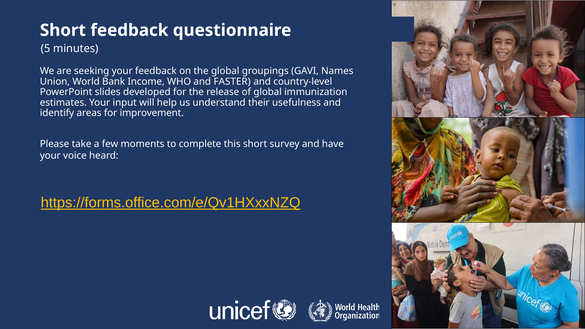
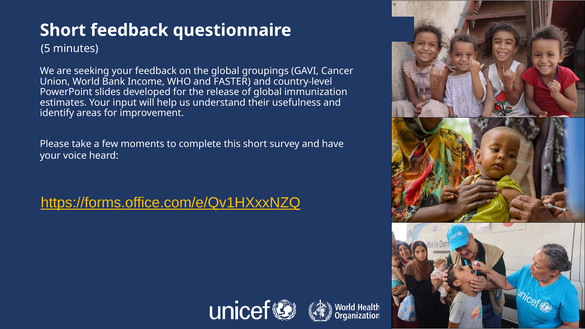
Names: Names -> Cancer (337, 71)
